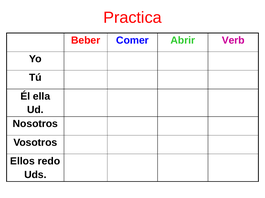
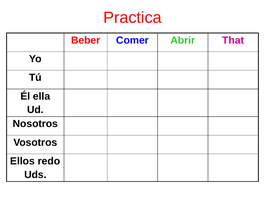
Verb: Verb -> That (233, 40)
